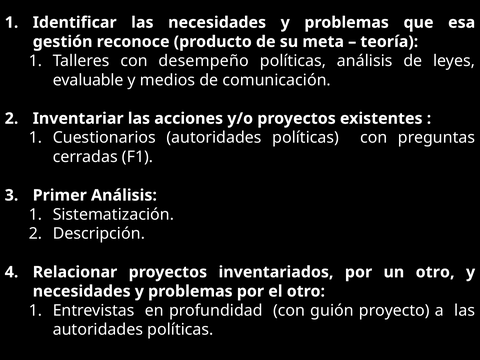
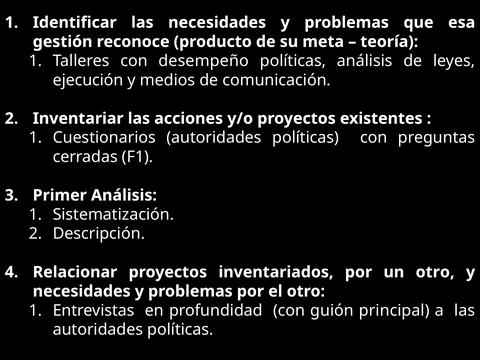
evaluable: evaluable -> ejecución (88, 80)
proyecto: proyecto -> principal (394, 310)
